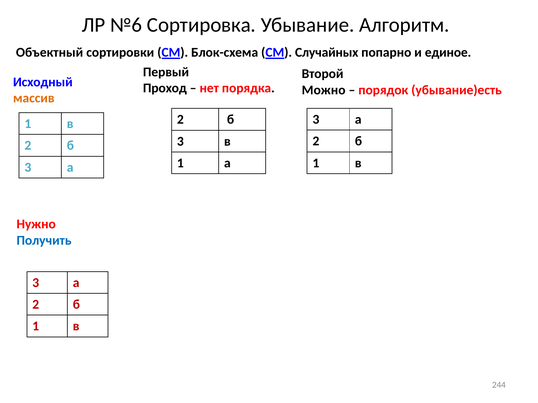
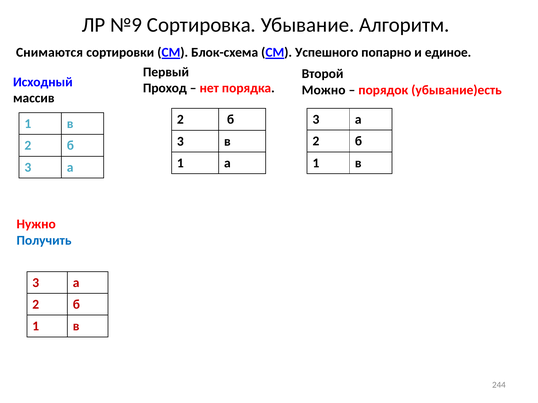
№6: №6 -> №9 (126, 25)
Объектный: Объектный -> Снимаются (50, 52)
Случайных: Случайных -> Успешного (327, 52)
массив colour: orange -> black (34, 98)
